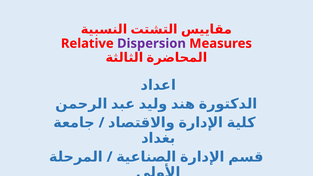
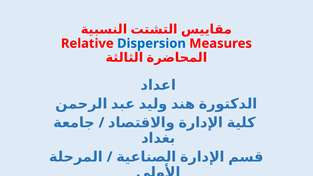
Dispersion colour: purple -> blue (151, 43)
